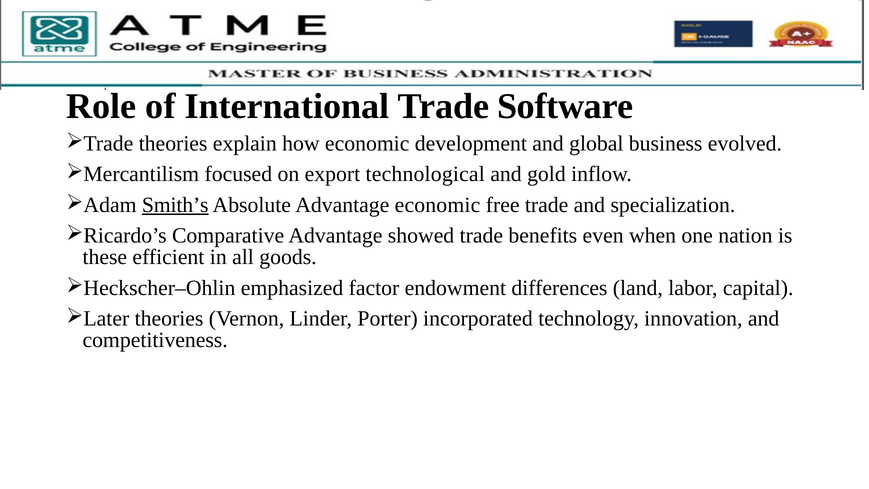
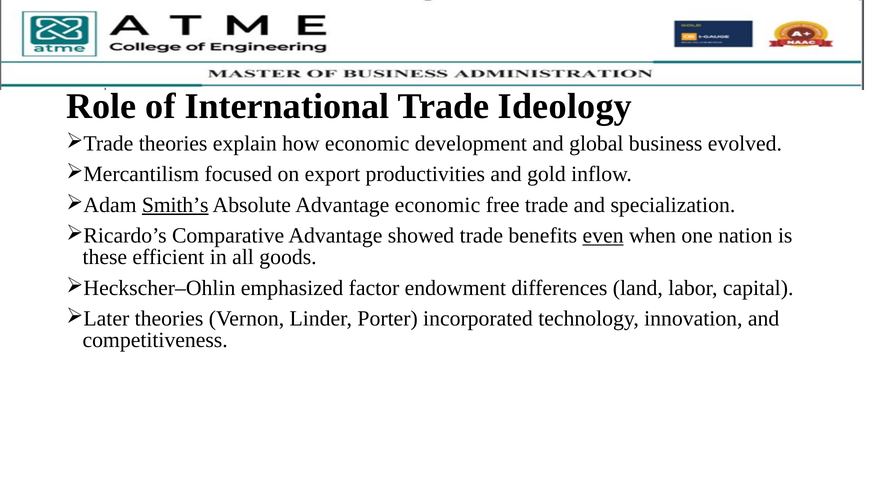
Software: Software -> Ideology (565, 106)
technological: technological -> productivities (425, 174)
even underline: none -> present (603, 235)
